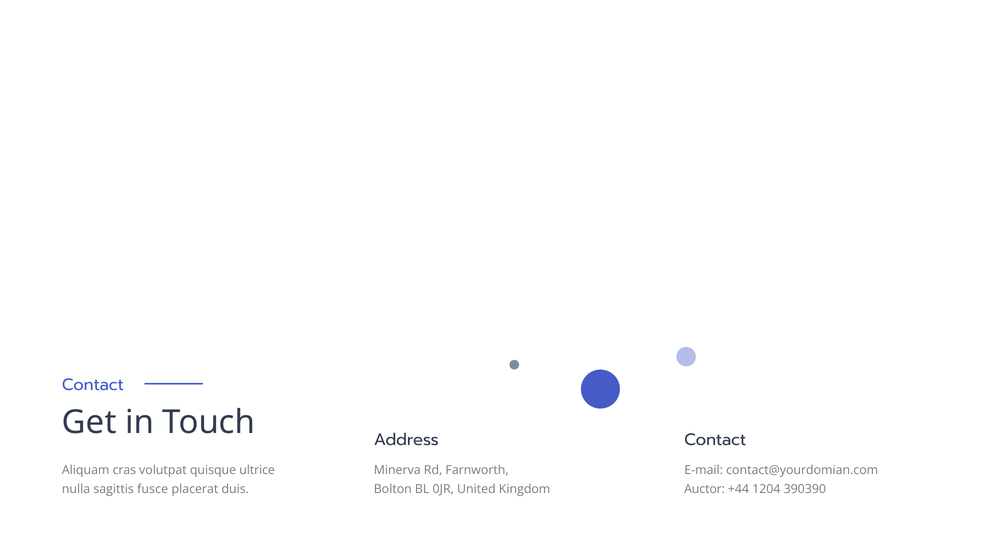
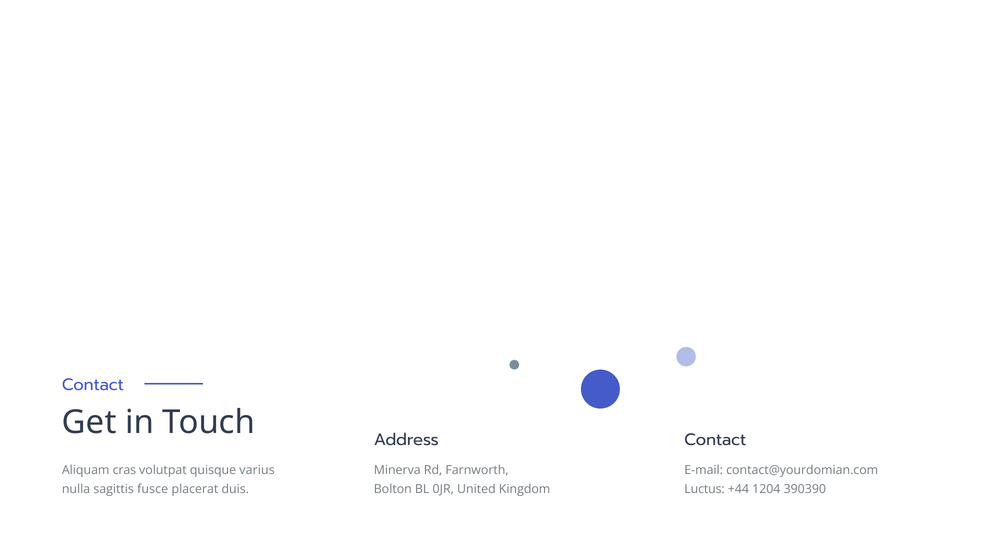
ultrice: ultrice -> varius (257, 470)
Auctor: Auctor -> Luctus (705, 489)
